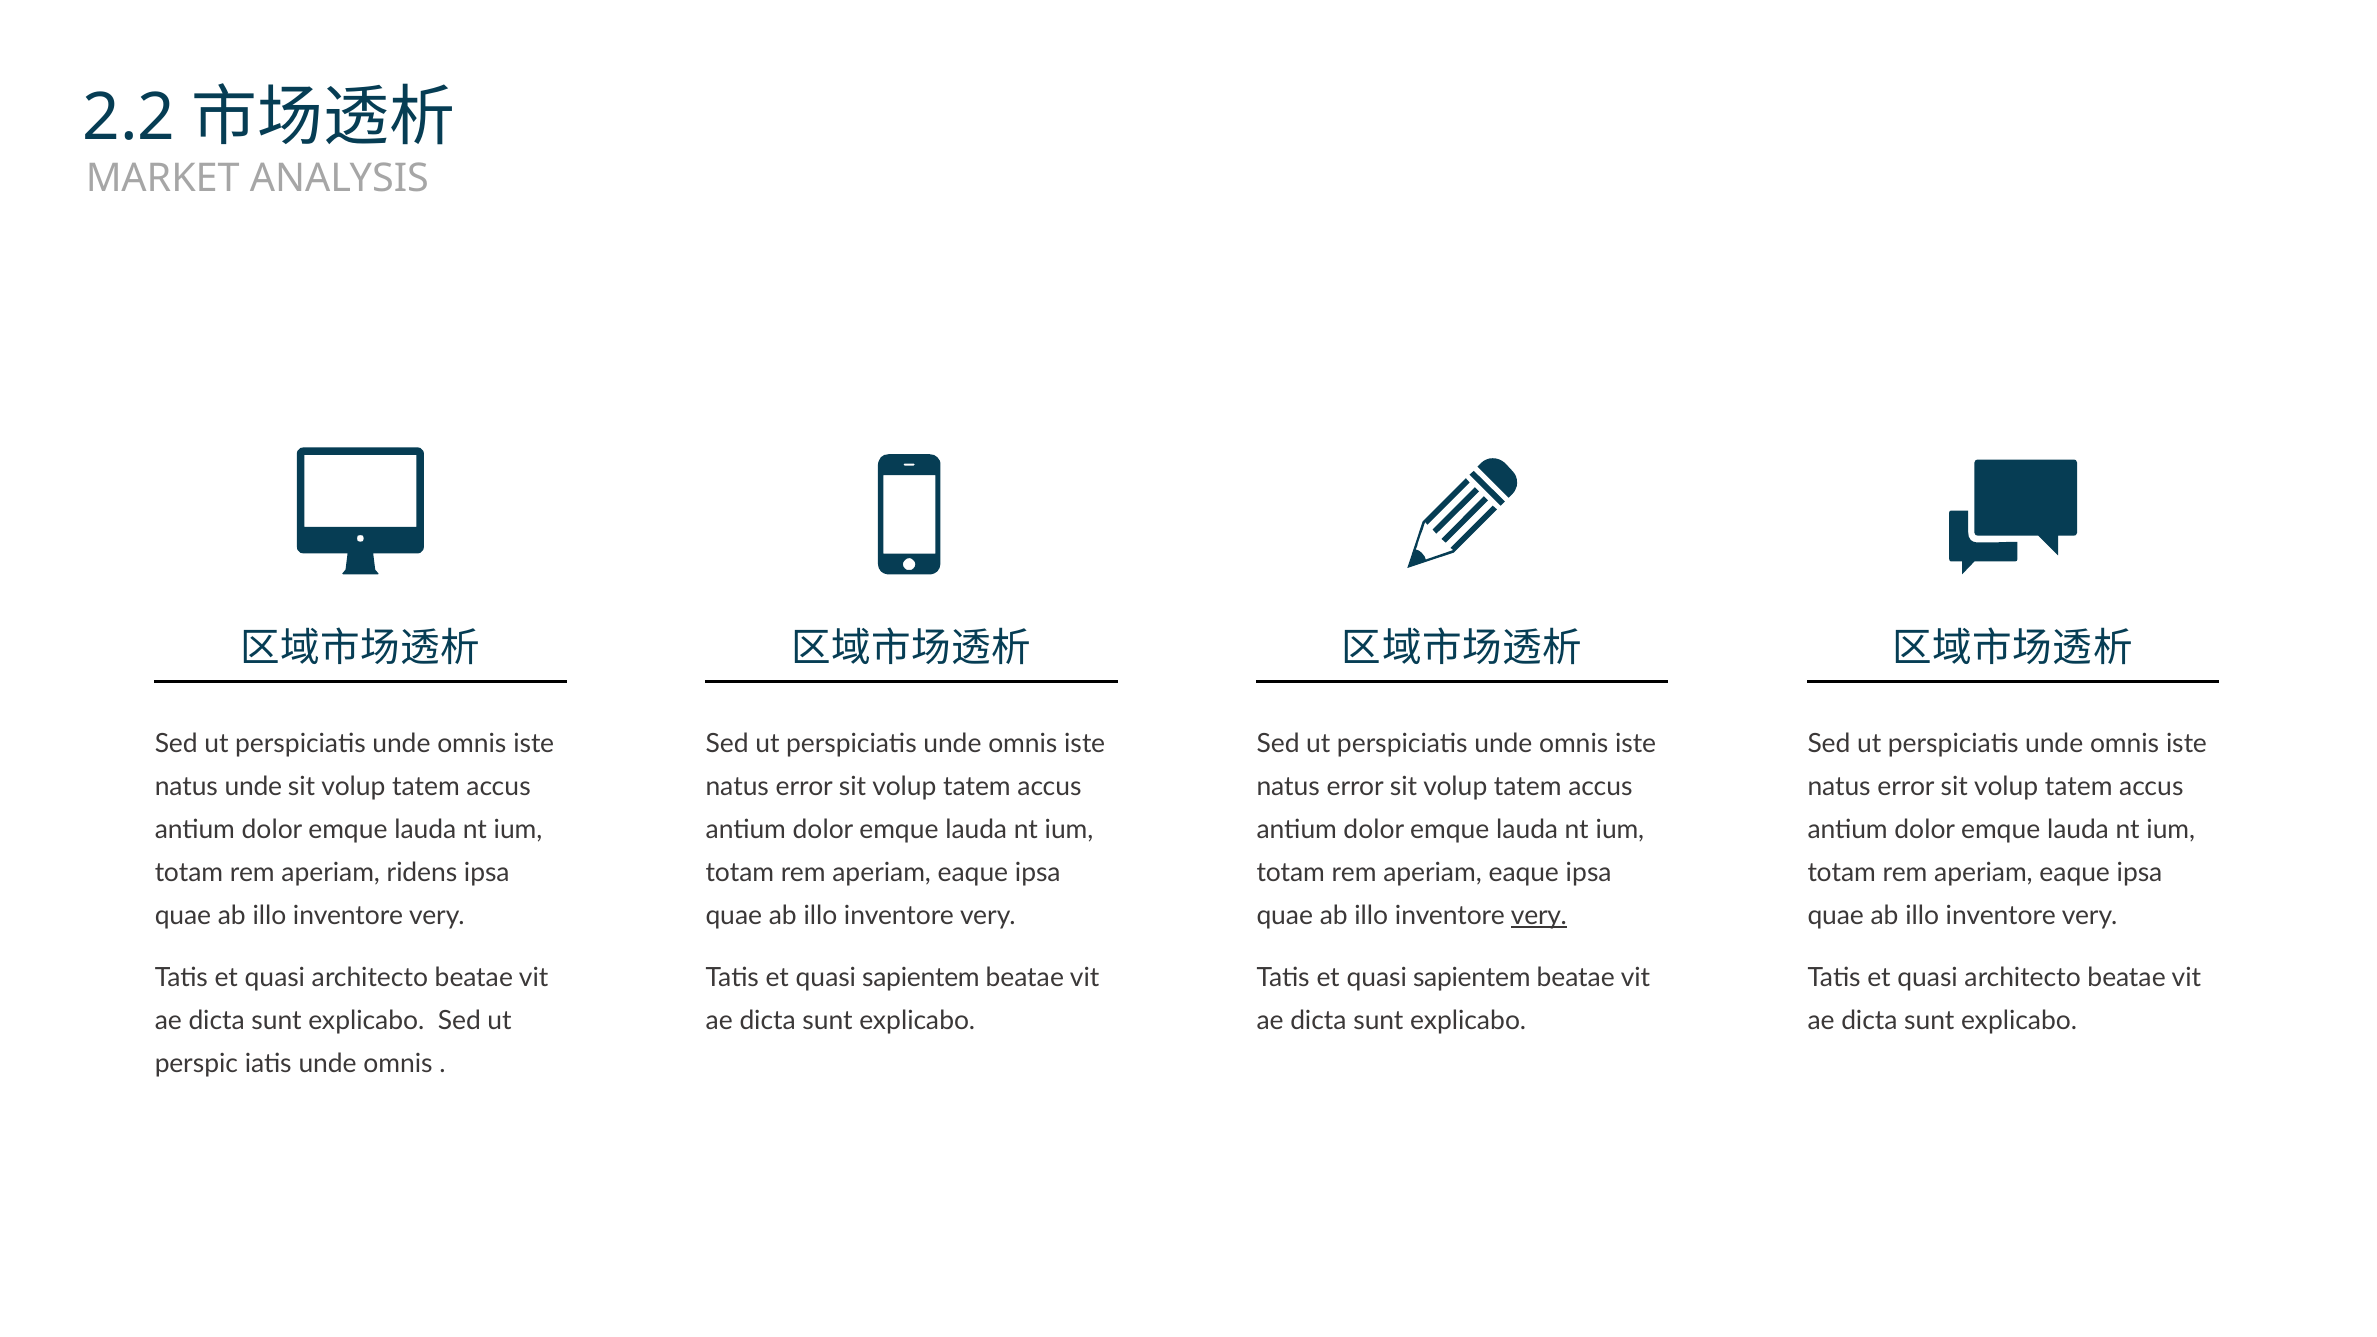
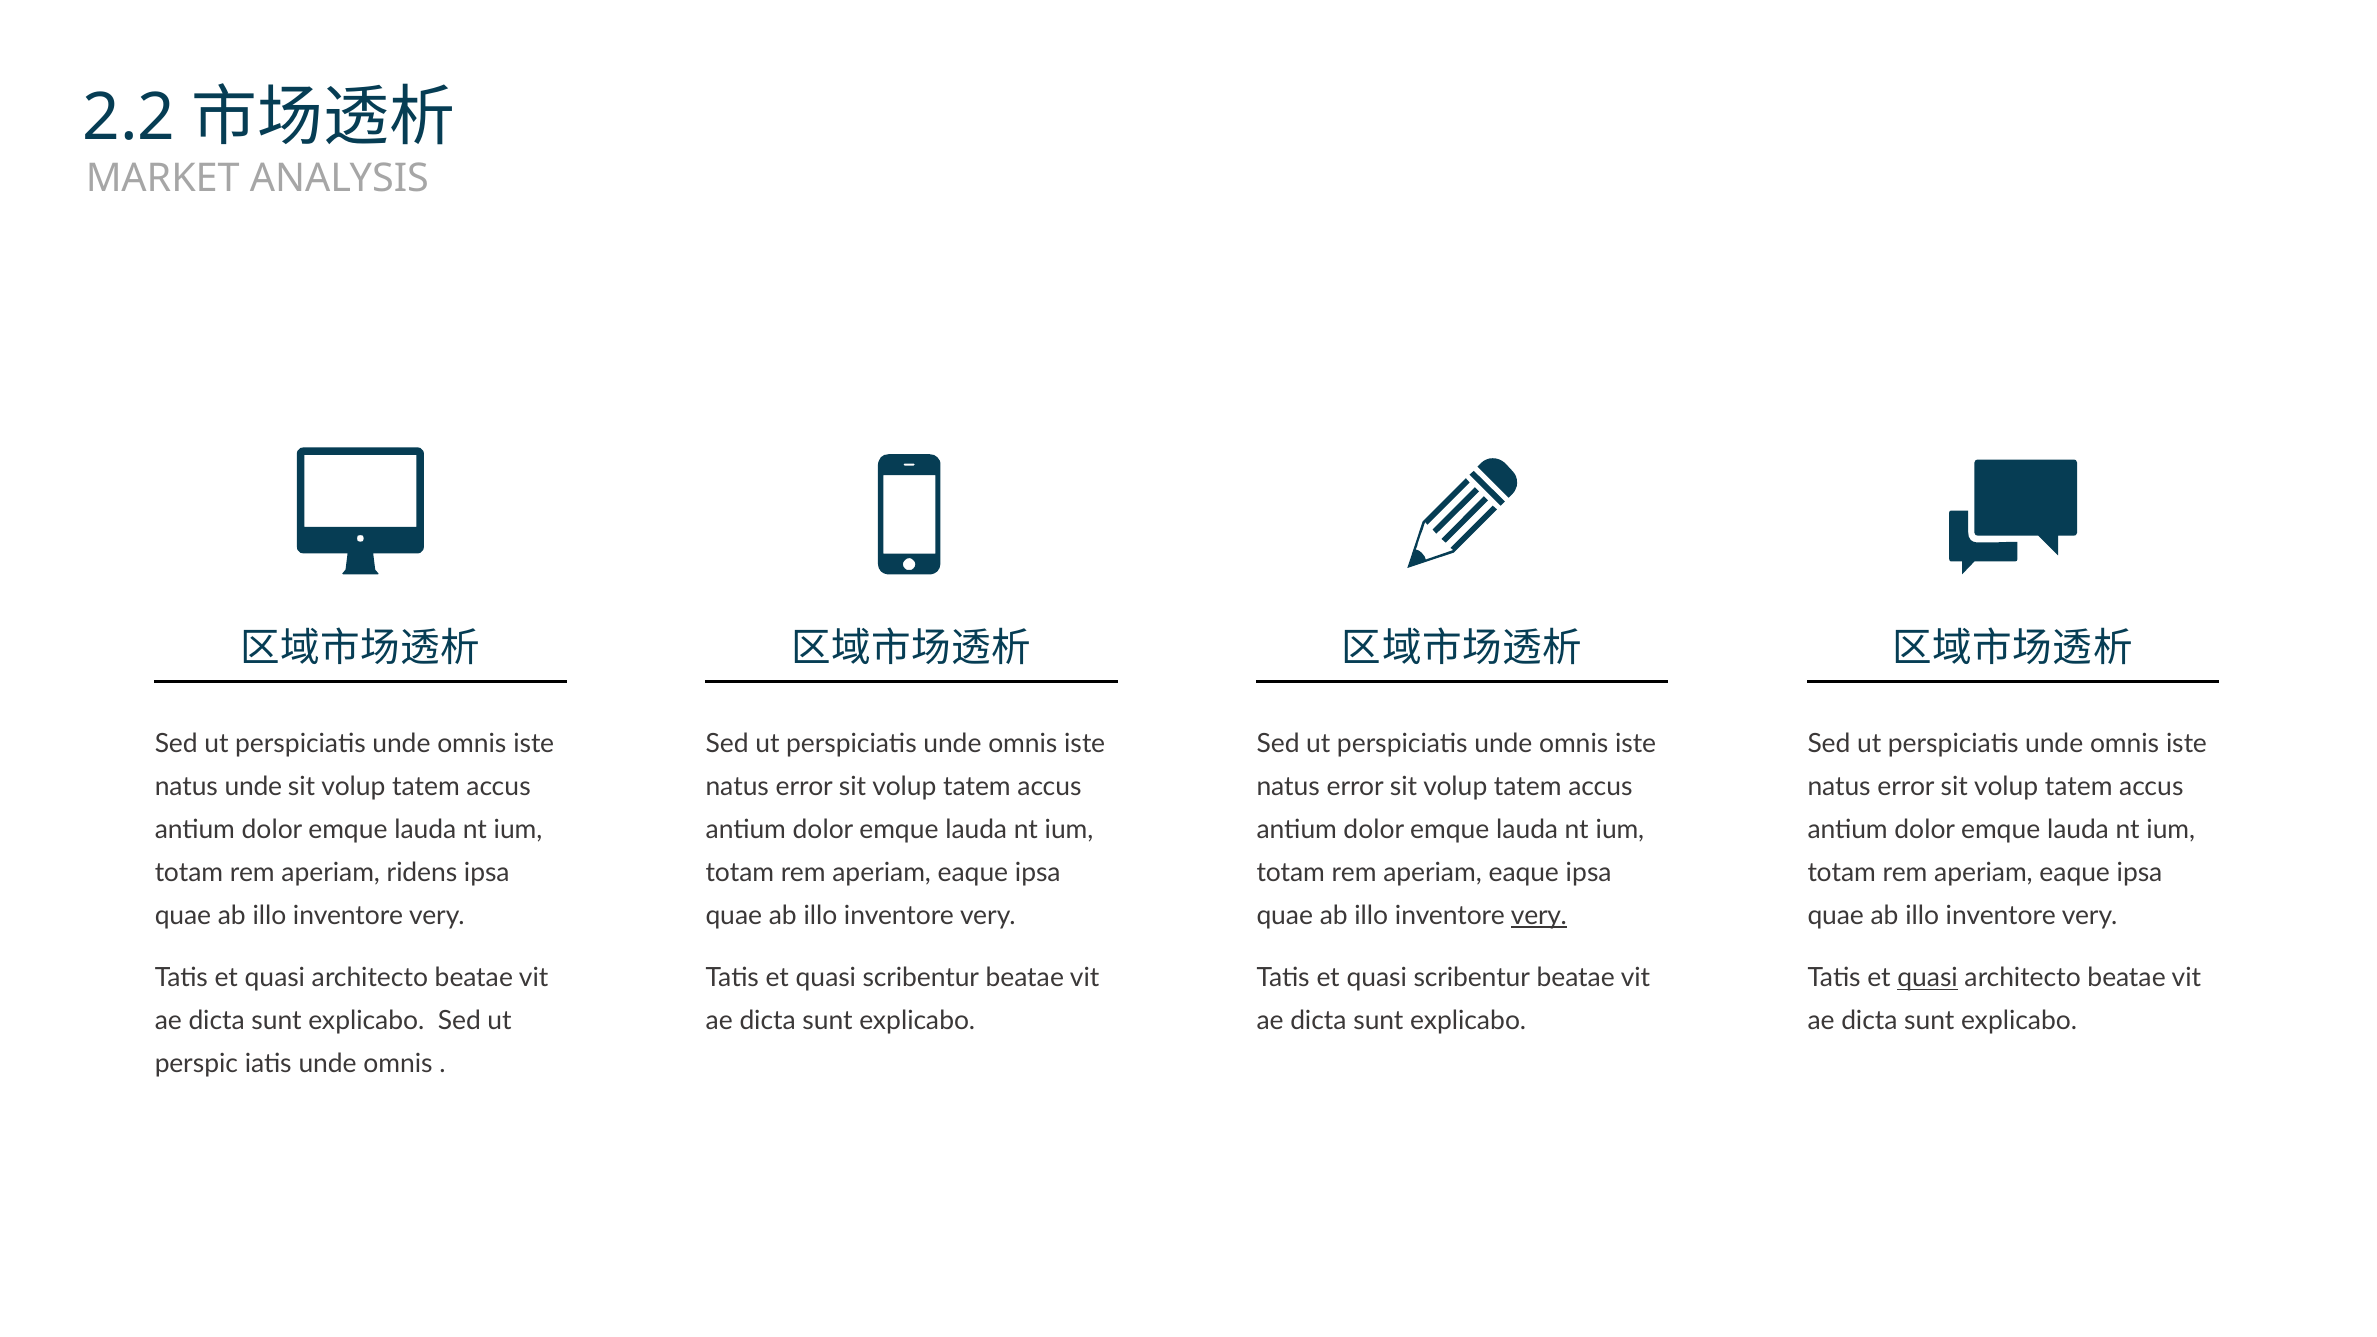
sapientem: sapientem -> scribentur (921, 978)
sapientem: sapientem -> scribentur (1472, 978)
quasi underline: none -> present (1928, 978)
